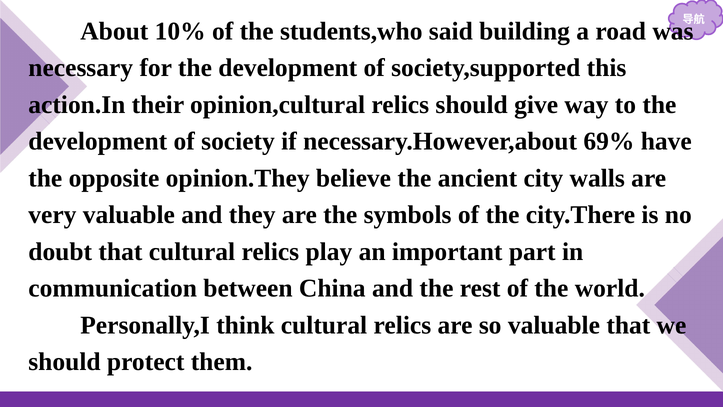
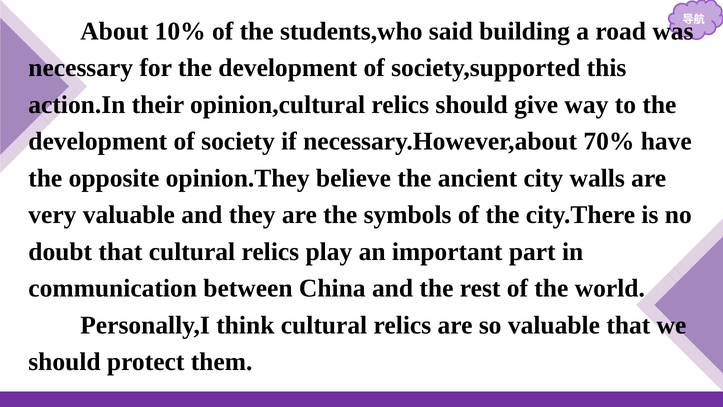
69%: 69% -> 70% (609, 141)
